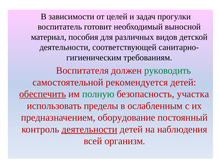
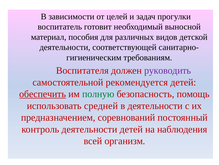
руководить colour: green -> purple (168, 70)
участка: участка -> помощь (193, 94)
пределы: пределы -> средней (101, 105)
в ослабленным: ослабленным -> деятельности (155, 105)
оборудование: оборудование -> соревнований (126, 117)
деятельности underline: present -> none (89, 129)
